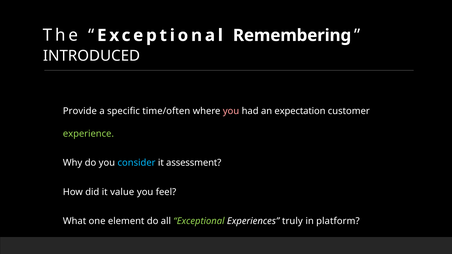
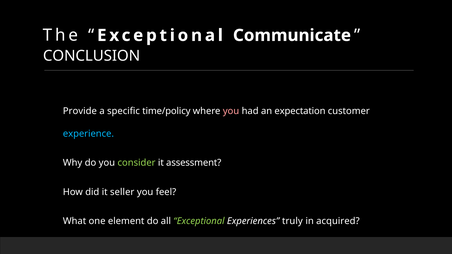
Remembering: Remembering -> Communicate (292, 35)
INTRODUCED: INTRODUCED -> CONCLUSION (92, 56)
time/often: time/often -> time/policy (166, 111)
experience colour: light green -> light blue (88, 134)
consider colour: light blue -> light green (137, 163)
value: value -> seller (122, 192)
platform: platform -> acquired (338, 221)
